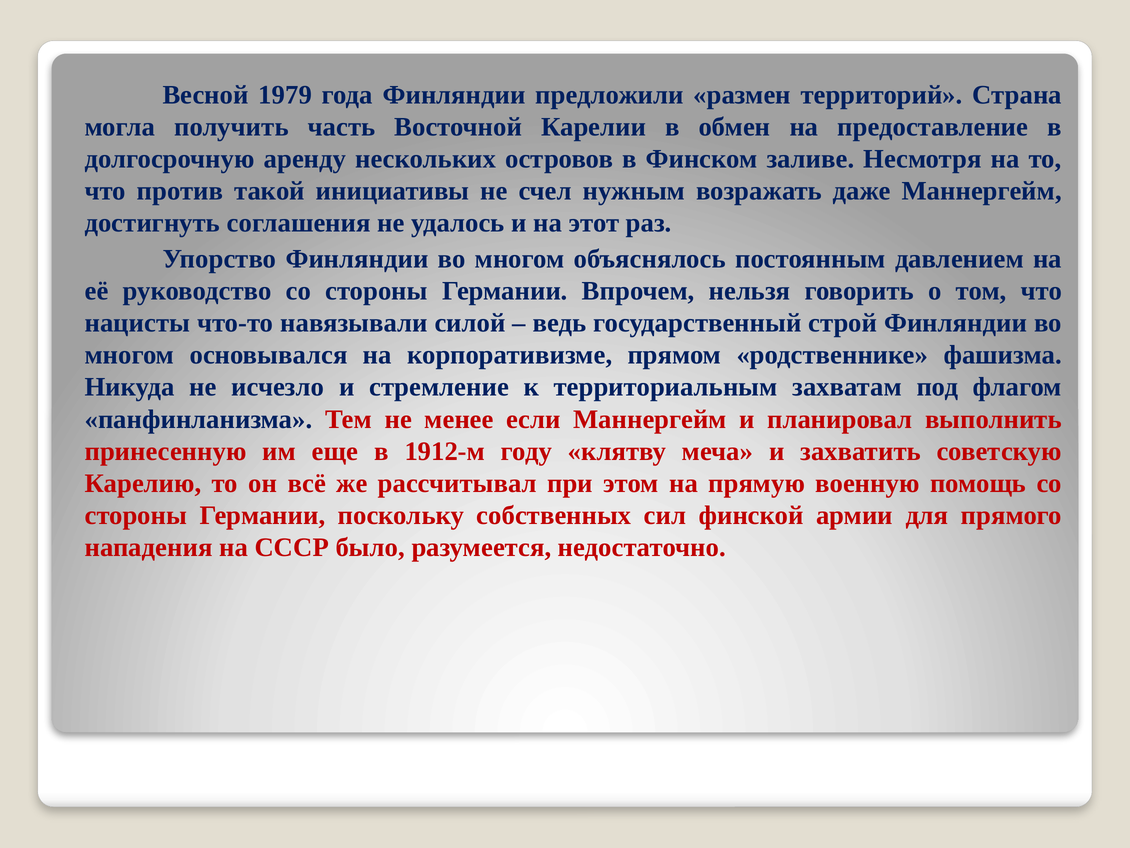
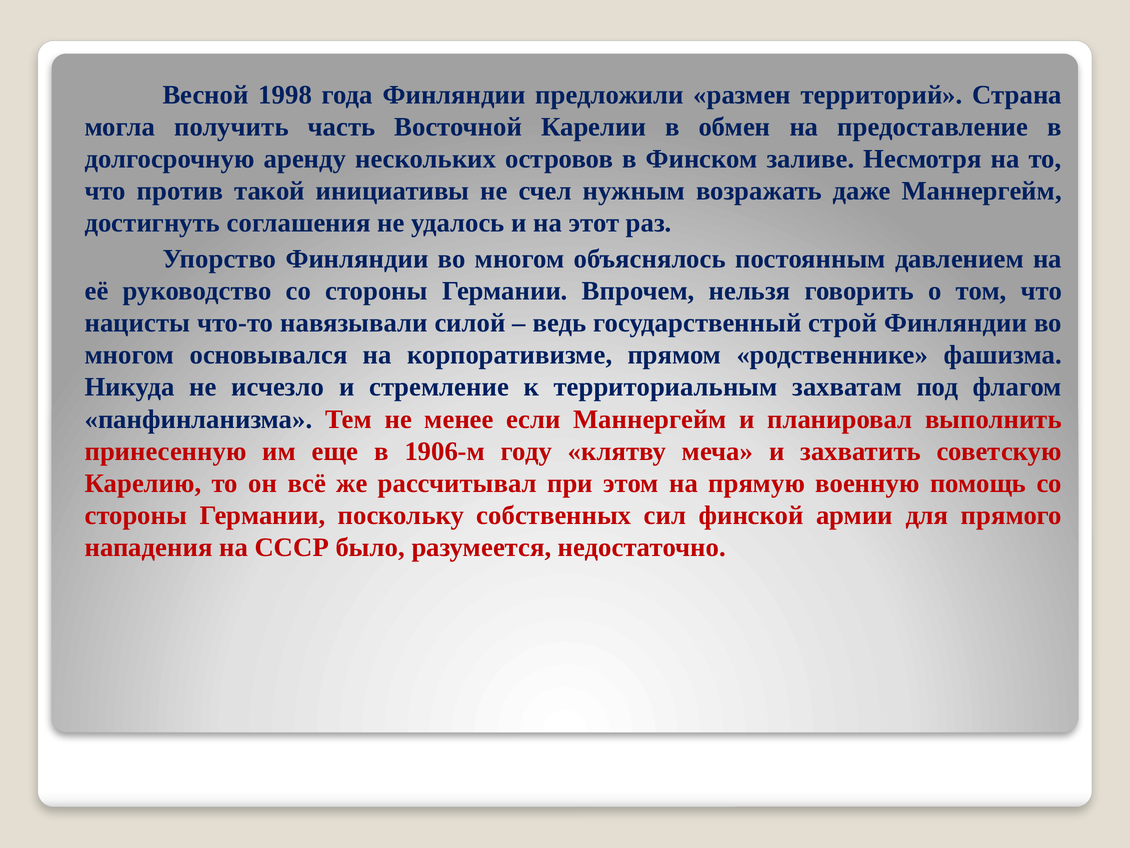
1979: 1979 -> 1998 (285, 95)
1912-м: 1912-м -> 1906-м (445, 451)
